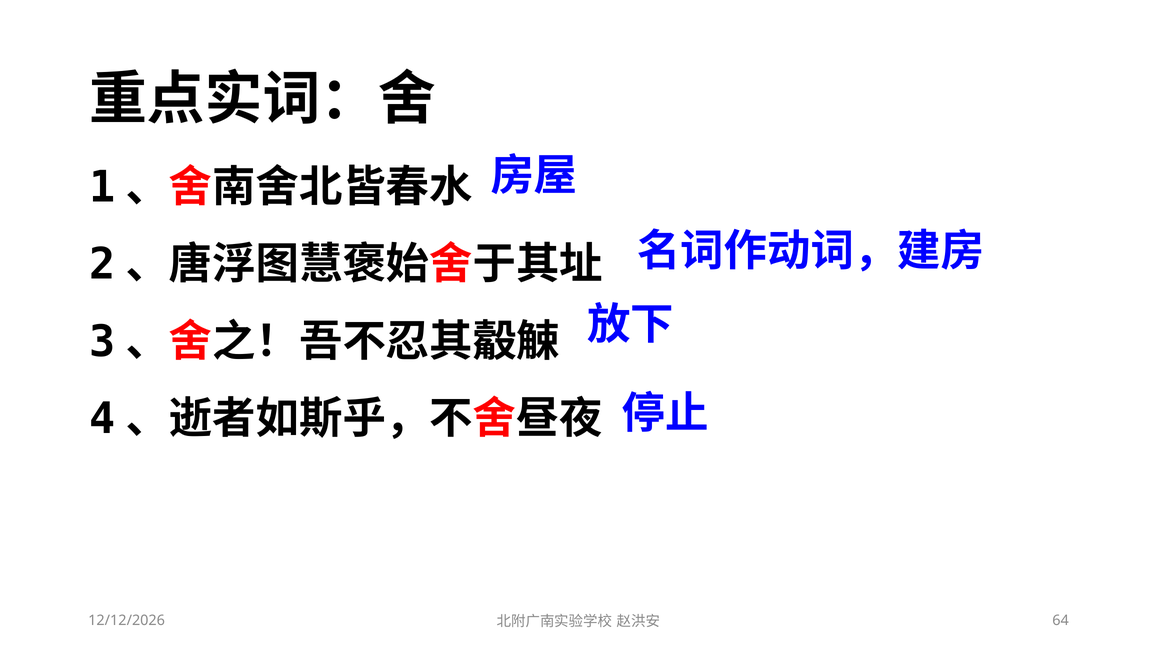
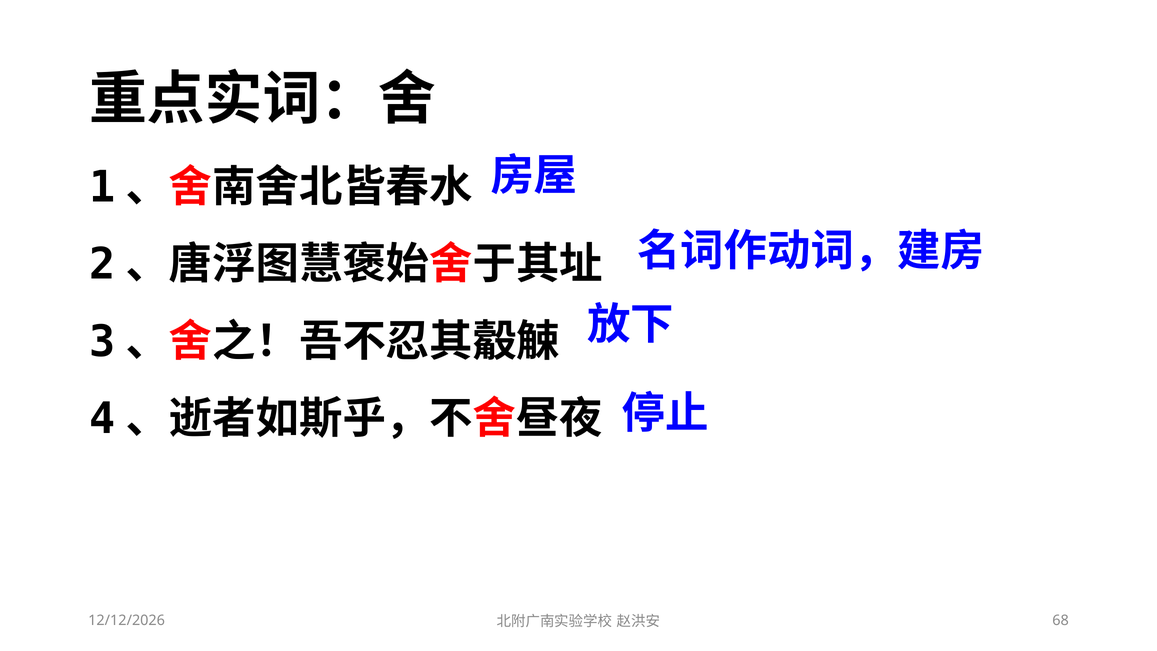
64: 64 -> 68 (1061, 620)
